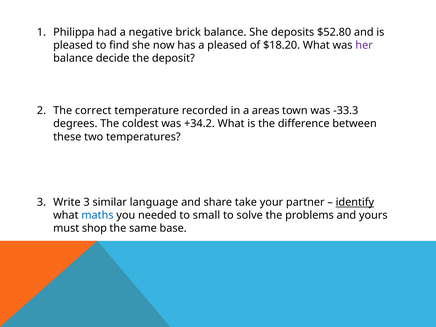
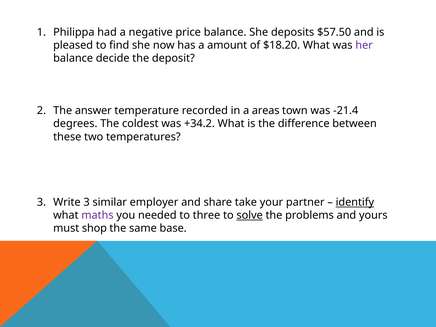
brick: brick -> price (188, 32)
$52.80: $52.80 -> $57.50 (334, 32)
a pleased: pleased -> amount (227, 45)
correct: correct -> answer (93, 111)
-33.3: -33.3 -> -21.4 (346, 111)
language: language -> employer (154, 202)
maths colour: blue -> purple (97, 215)
small: small -> three (207, 215)
solve underline: none -> present (250, 215)
